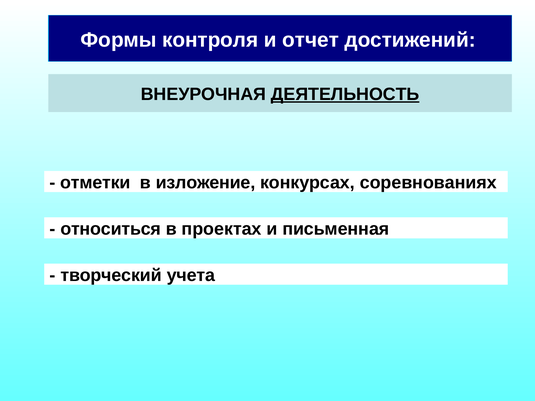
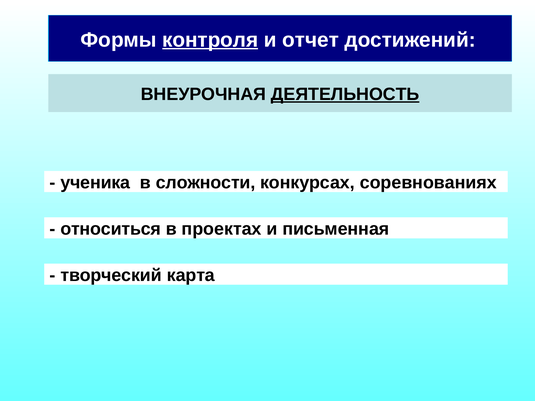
контроля underline: none -> present (210, 40)
отметки: отметки -> ученика (95, 183)
изложение: изложение -> сложности (206, 183)
учета: учета -> карта (191, 276)
